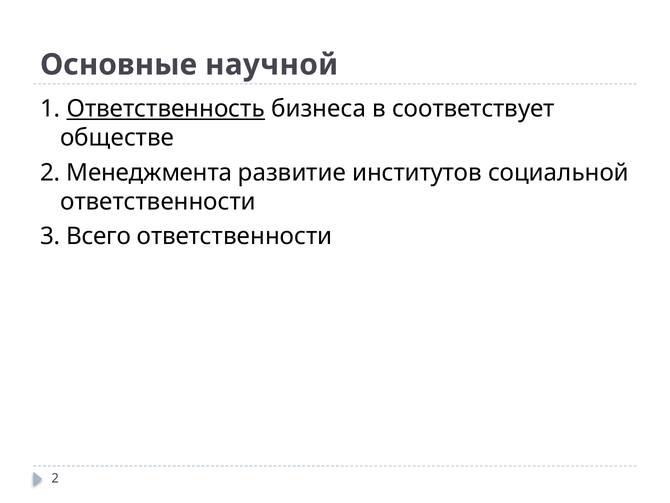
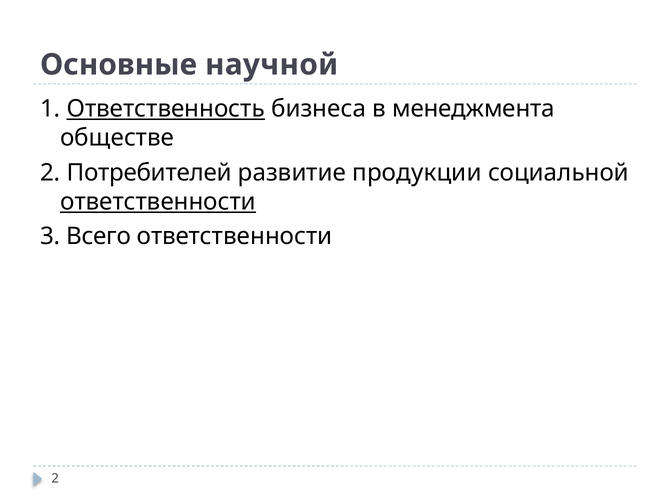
соответствует: соответствует -> менеджмента (473, 109)
Менеджмента: Менеджмента -> Потребителей (149, 172)
институтов: институтов -> продукции (417, 172)
ответственности underline: none -> present (158, 201)
